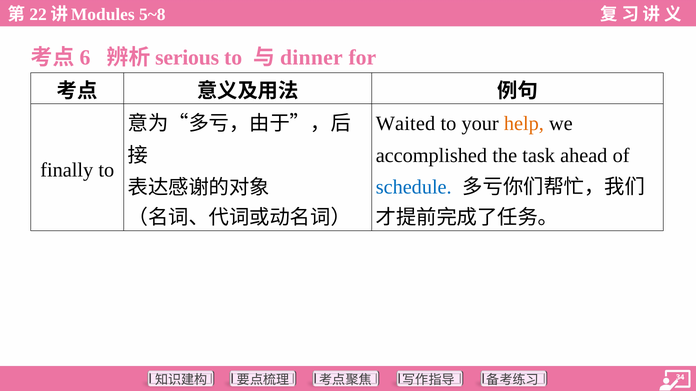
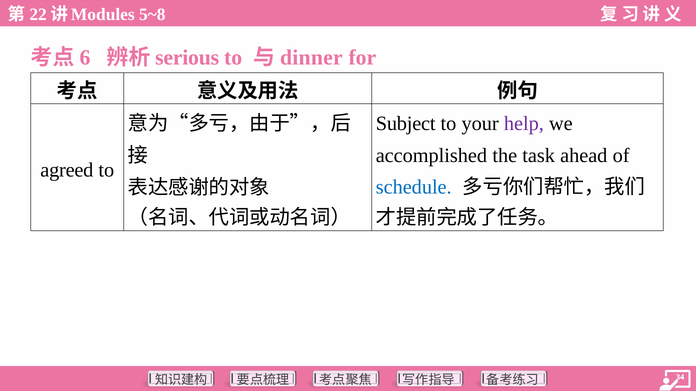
Waited: Waited -> Subject (406, 124)
help colour: orange -> purple (524, 124)
finally: finally -> agreed (67, 170)
